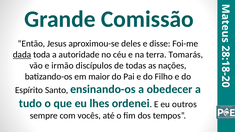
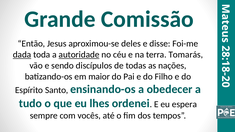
autoridade underline: none -> present (79, 55)
irmão: irmão -> sendo (63, 66)
outros: outros -> espera (184, 104)
